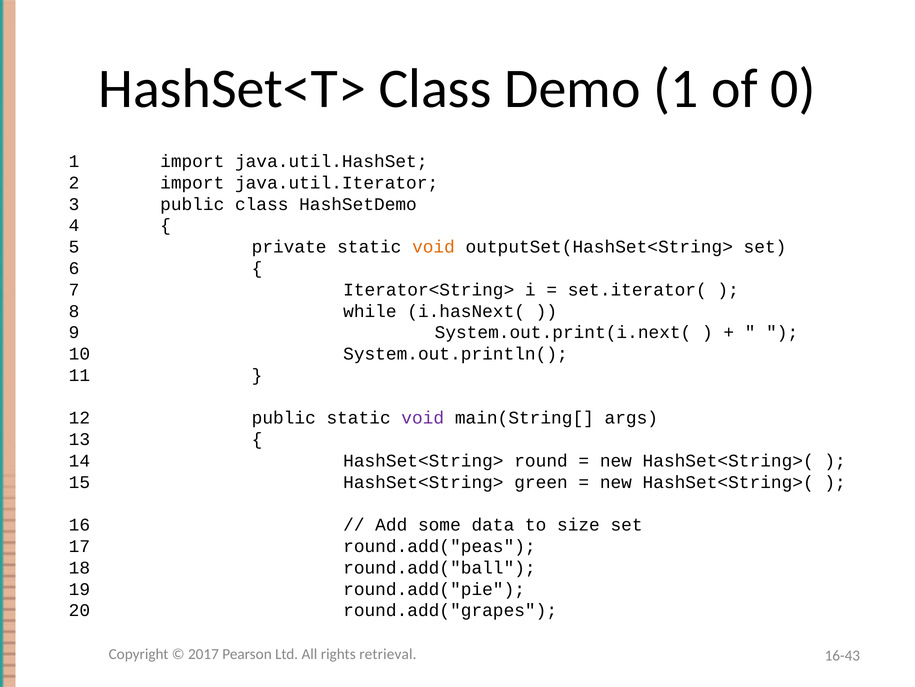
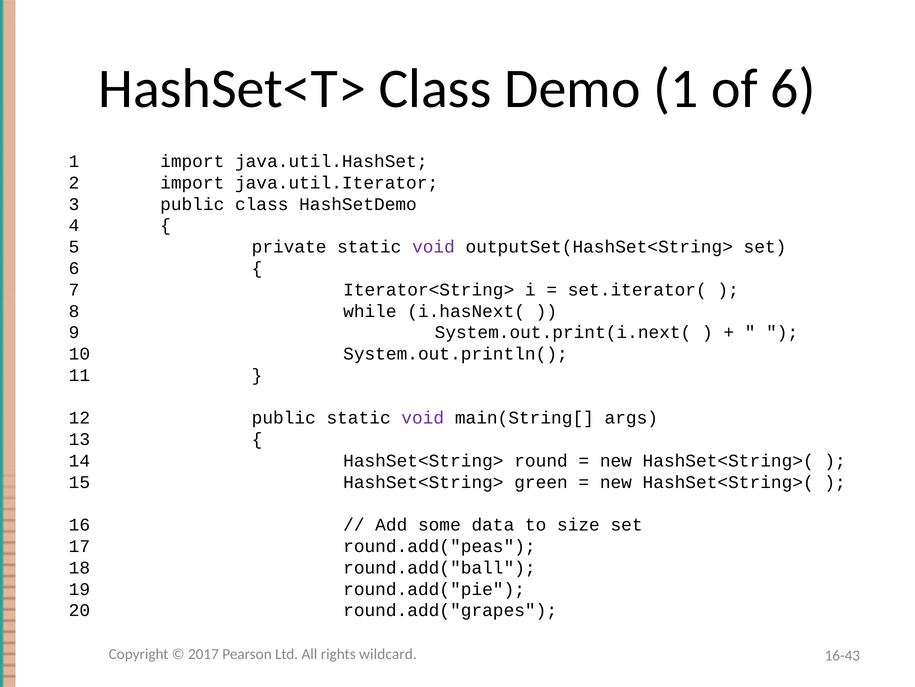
of 0: 0 -> 6 (793, 89)
void colour: orange -> purple (434, 247)
retrieval: retrieval -> wildcard (388, 654)
